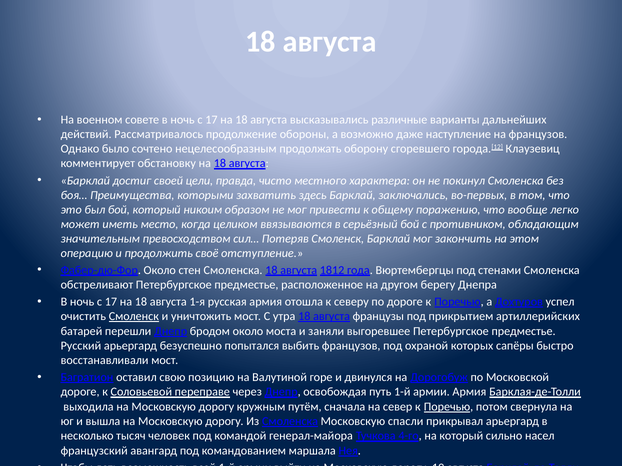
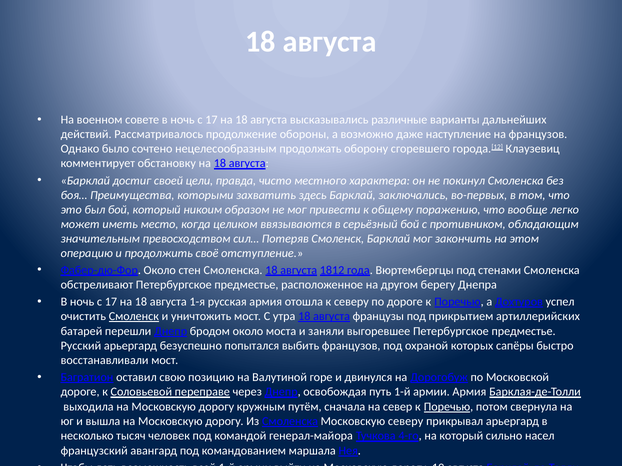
Московскую спасли: спасли -> северу (406, 422)
